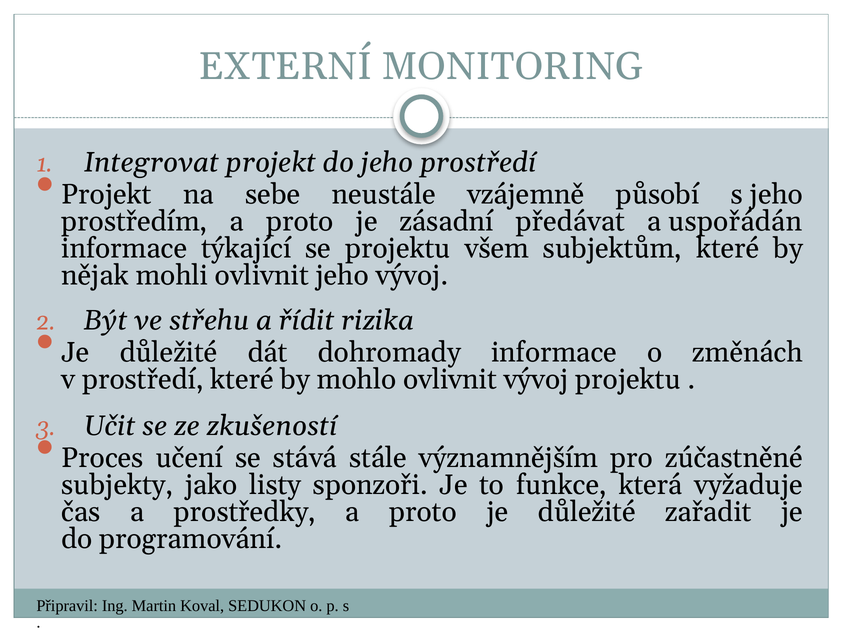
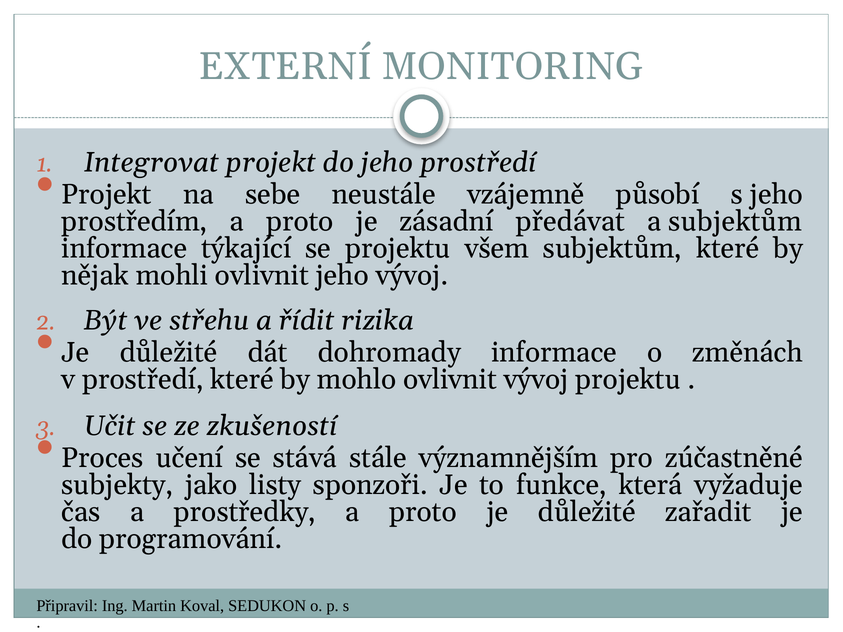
a uspořádán: uspořádán -> subjektům (735, 222)
